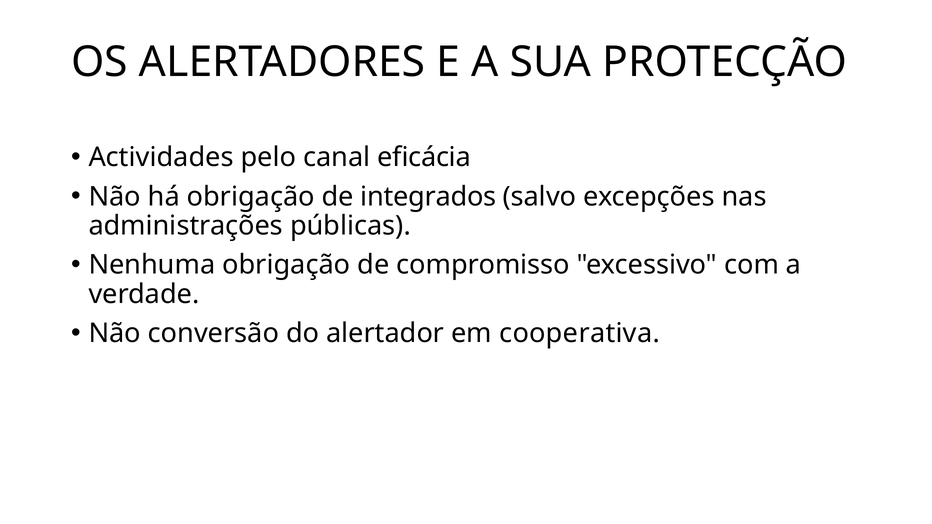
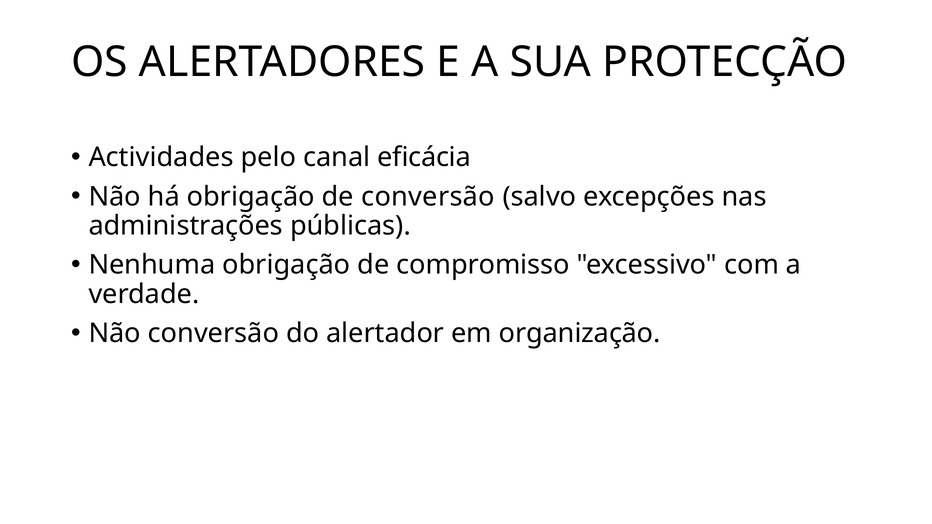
de integrados: integrados -> conversão (428, 197)
cooperativa: cooperativa -> organização (580, 334)
